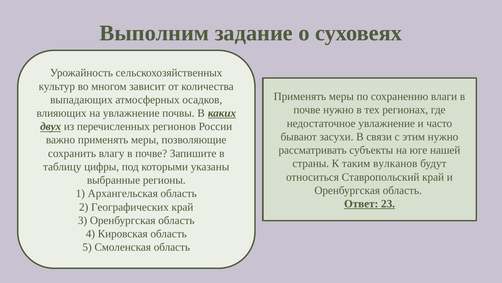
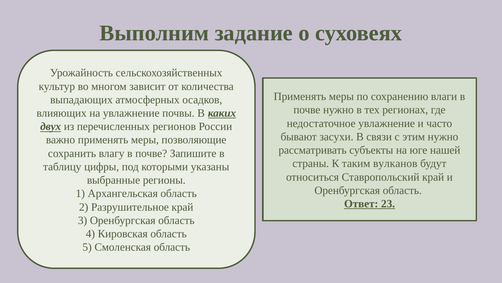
Географических: Географических -> Разрушительное (130, 207)
